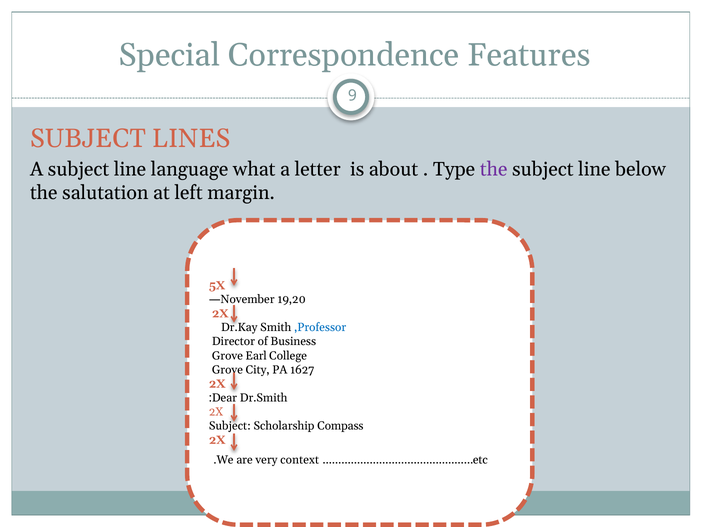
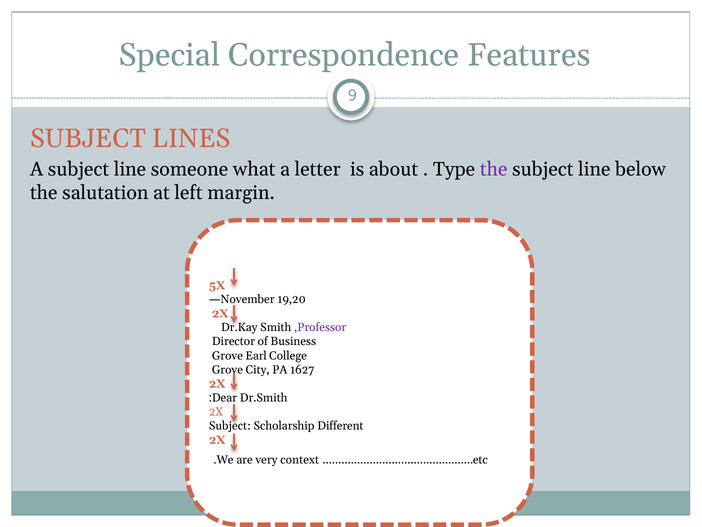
language: language -> someone (190, 169)
,Professor colour: blue -> purple (320, 327)
Compass: Compass -> Different (340, 426)
